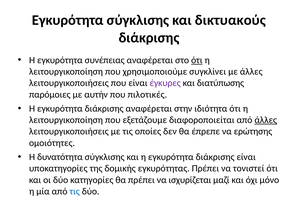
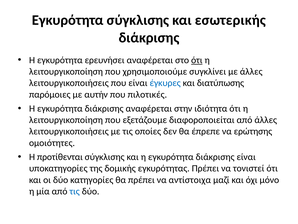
δικτυακούς: δικτυακούς -> εσωτερικής (230, 20)
συνέπειας: συνέπειας -> ερευνήσει (105, 60)
έγκυρες colour: purple -> blue (165, 83)
άλλες underline: present -> none (266, 120)
δυνατότητα: δυνατότητα -> προτίθενται (60, 157)
ισχυρίζεται: ισχυρίζεται -> αντίστοιχα (190, 179)
